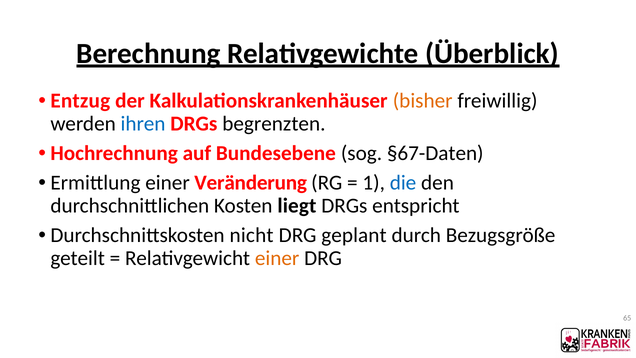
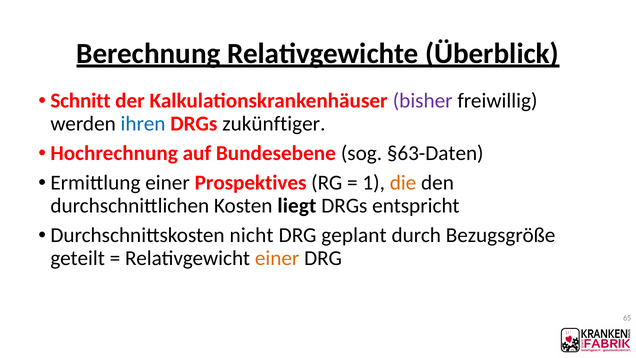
Entzug: Entzug -> Schnitt (80, 101)
bisher colour: orange -> purple (423, 101)
begrenzten: begrenzten -> zukünftiger (274, 124)
§67-Daten: §67-Daten -> §63-Daten (435, 153)
Veränderung: Veränderung -> Prospektives (251, 183)
die colour: blue -> orange (403, 183)
